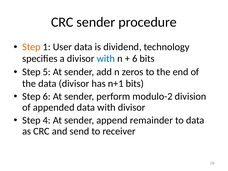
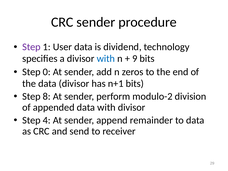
Step colour: orange -> purple (31, 47)
6: 6 -> 9 (135, 58)
5: 5 -> 0 (47, 72)
Step 6: 6 -> 8 (47, 96)
